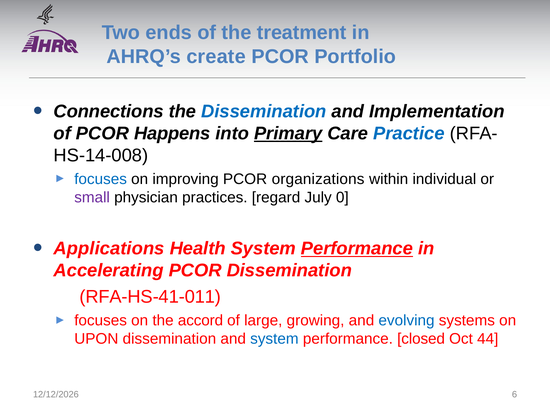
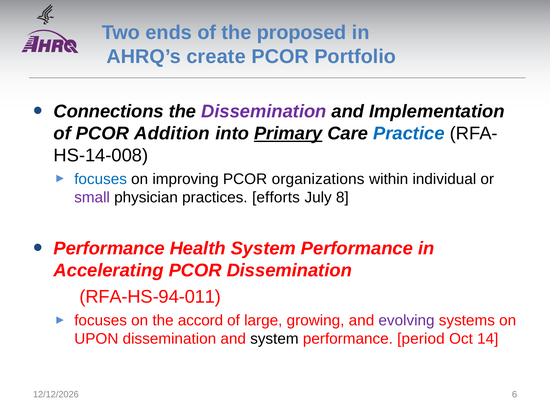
treatment: treatment -> proposed (302, 33)
Dissemination colour: blue -> purple (264, 111)
Happens: Happens -> Addition (172, 133)
regard: regard -> efforts (276, 197)
0: 0 -> 8 (342, 197)
Applications: Applications -> Performance (109, 248)
Performance underline: present -> none (357, 248)
RFA-HS-41-011: RFA-HS-41-011 -> RFA-HS-94-011 (150, 296)
evolving colour: blue -> purple (407, 320)
system colour: blue -> black (274, 338)
closed: closed -> period (421, 338)
44: 44 -> 14 (488, 338)
